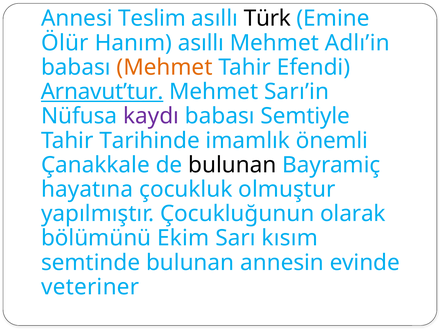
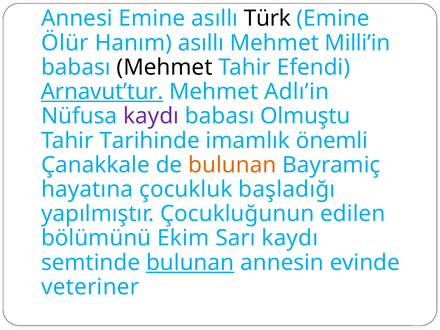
Annesi Teslim: Teslim -> Emine (152, 19)
Adlı’in: Adlı’in -> Milli’in (357, 43)
Mehmet colour: orange -> black (165, 67)
Sarı’in: Sarı’in -> Adlı’in (297, 92)
Semtiyle: Semtiyle -> Olmuştu (305, 116)
bulunan colour: black -> orange (232, 165)
olmuştur: olmuştur -> başladığı (287, 189)
olarak: olarak -> edilen (353, 214)
Sarı kısım: kısım -> kaydı (290, 238)
bulunan underline: none -> present (190, 263)
